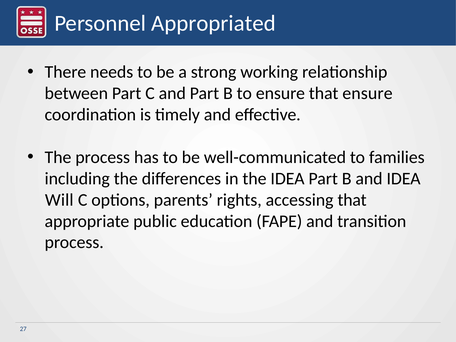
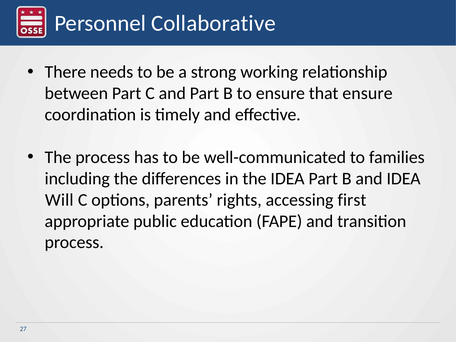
Appropriated: Appropriated -> Collaborative (213, 23)
accessing that: that -> first (352, 200)
